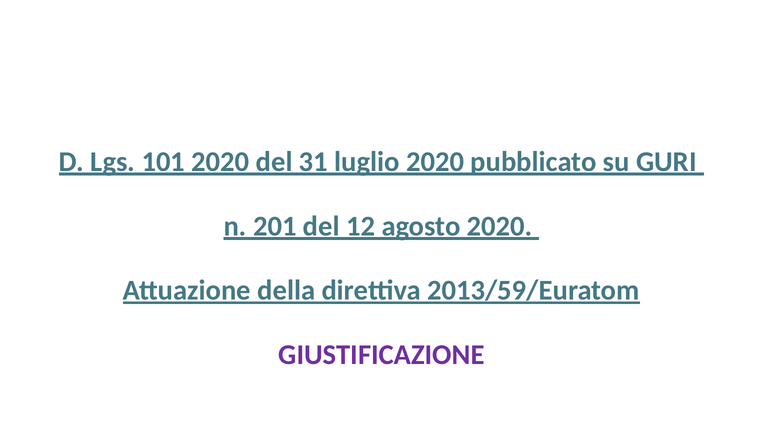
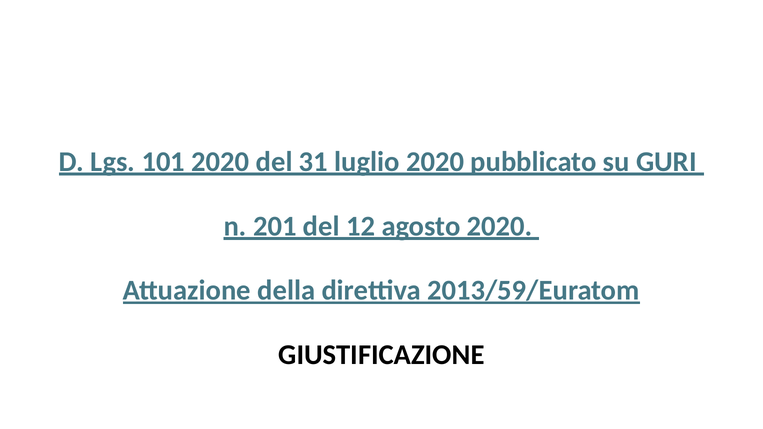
GIUSTIFICAZIONE colour: purple -> black (381, 355)
